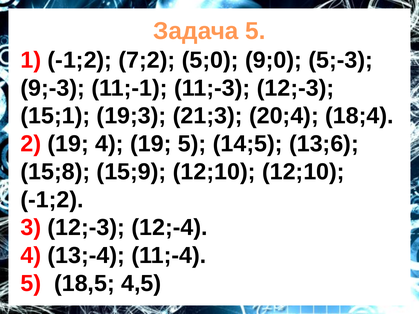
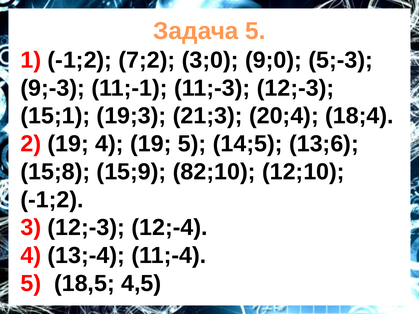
5;0: 5;0 -> 3;0 (210, 60)
15;9 12;10: 12;10 -> 82;10 (214, 172)
